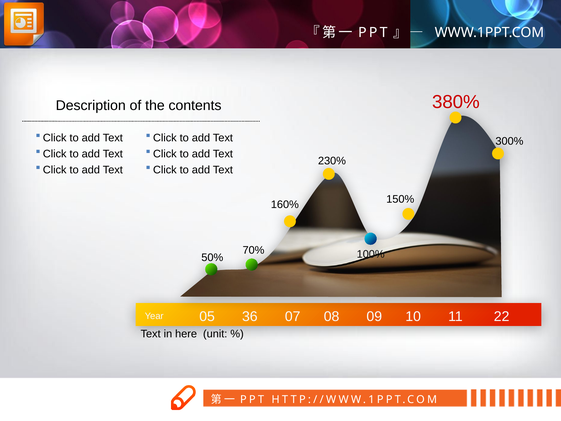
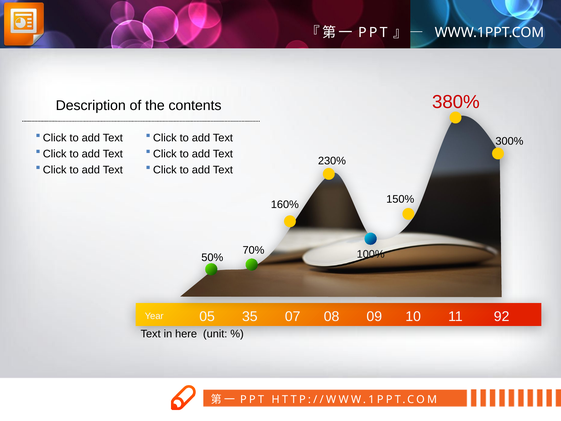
36: 36 -> 35 (250, 316)
22: 22 -> 92 (502, 316)
